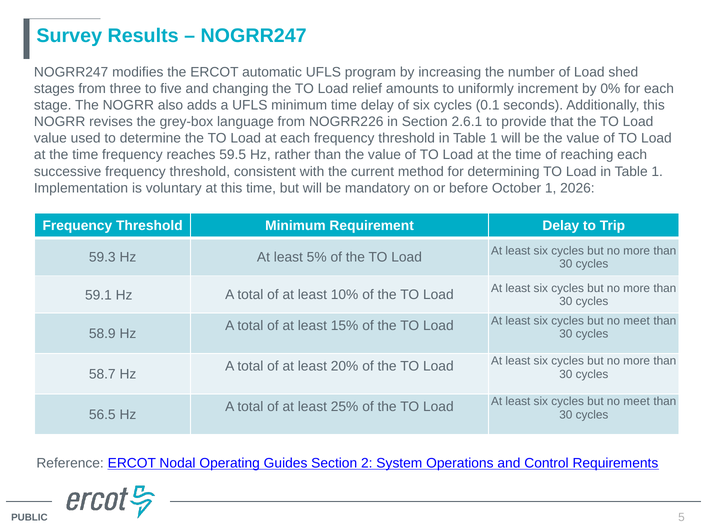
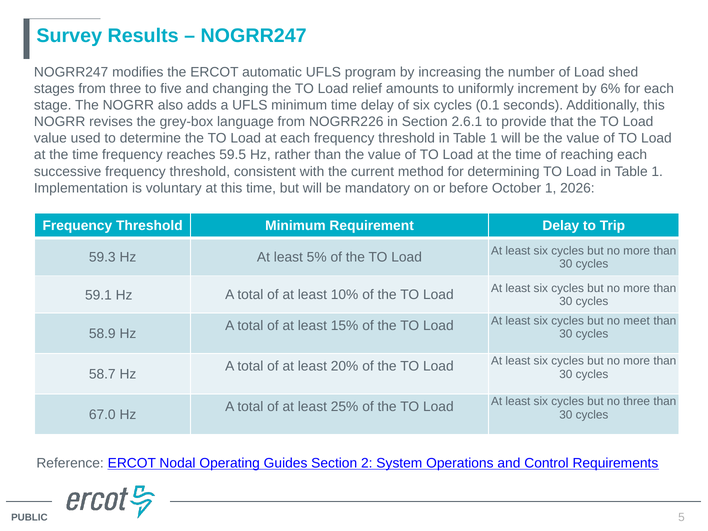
0%: 0% -> 6% (610, 89)
meet: meet -> three (637, 401)
56.5: 56.5 -> 67.0 (102, 415)
